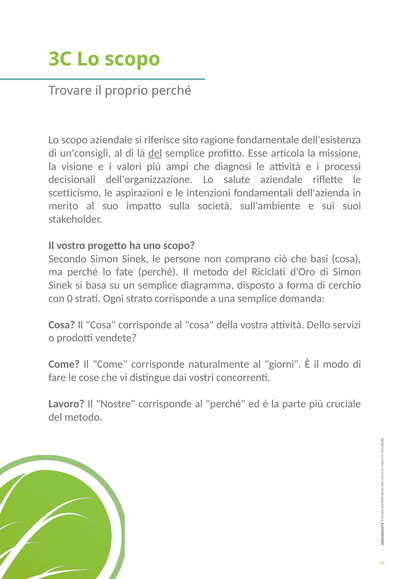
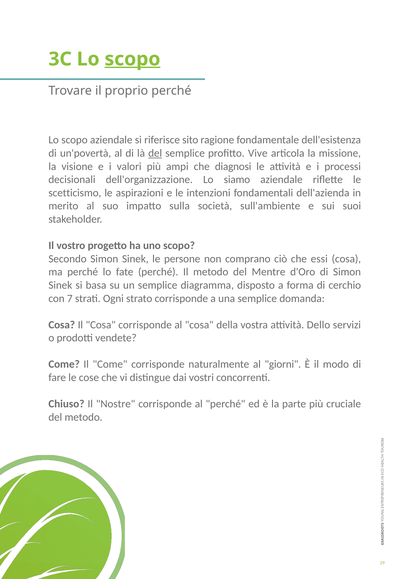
scopo underline: none -> present (132, 59)
un'consigli: un'consigli -> un'povertà (86, 153)
Esse: Esse -> Vive (258, 153)
salute: salute -> siamo (237, 180)
basi: basi -> essi (319, 259)
Riciclati: Riciclati -> Mentre (269, 272)
0: 0 -> 7 (70, 299)
Lavoro: Lavoro -> Chiuso (66, 405)
